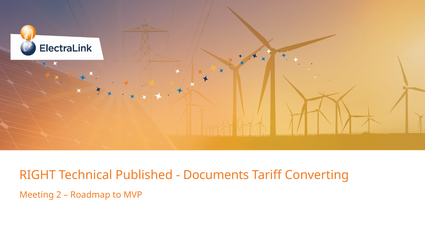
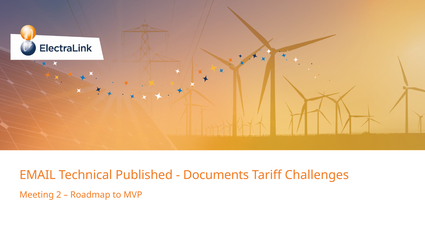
RIGHT: RIGHT -> EMAIL (38, 175)
Converting: Converting -> Challenges (317, 175)
